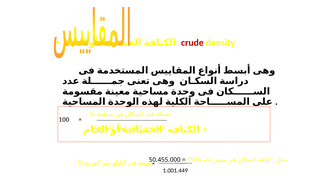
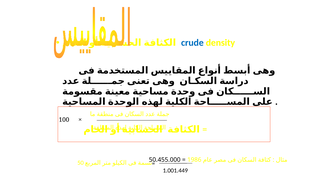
crude colour: red -> blue (192, 43)
